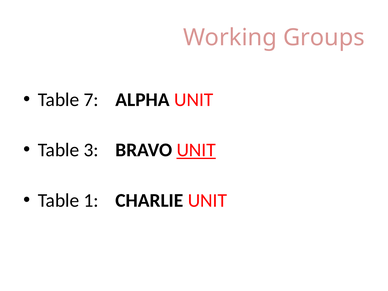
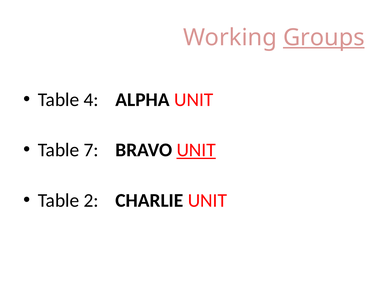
Groups underline: none -> present (324, 38)
7: 7 -> 4 (91, 100)
3: 3 -> 7 (91, 150)
1: 1 -> 2 (91, 201)
